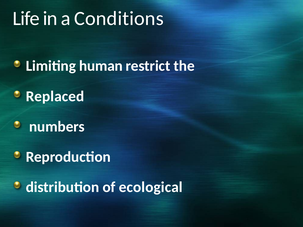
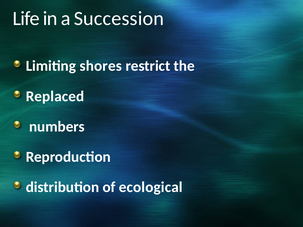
Conditions: Conditions -> Succession (119, 18)
human: human -> shores (101, 66)
